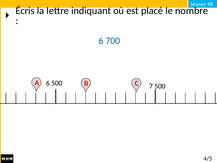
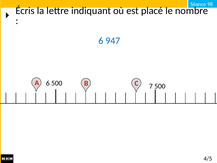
700: 700 -> 947 (113, 41)
